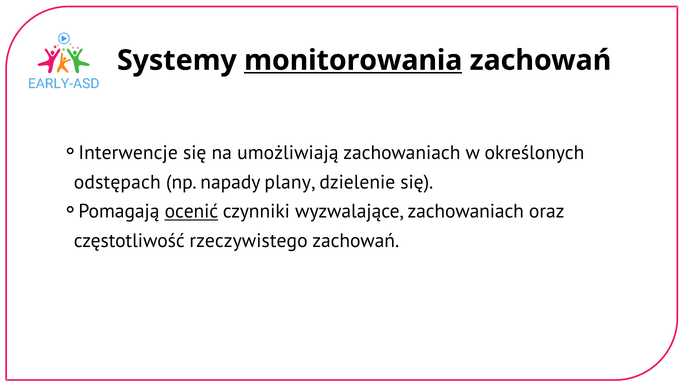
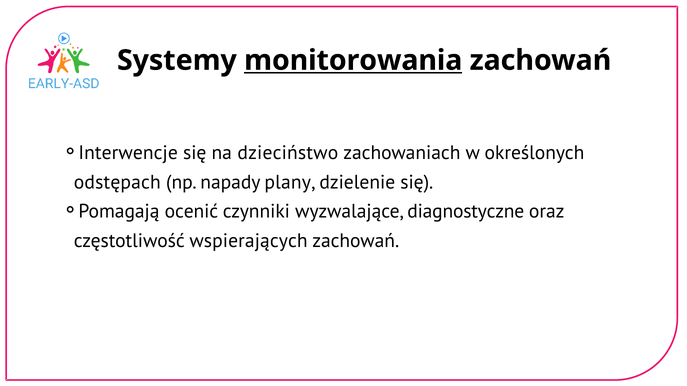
umożliwiają: umożliwiają -> dzieciństwo (288, 153)
ocenić underline: present -> none (191, 212)
wyzwalające zachowaniach: zachowaniach -> diagnostyczne (466, 212)
rzeczywistego: rzeczywistego -> wspierających (249, 241)
